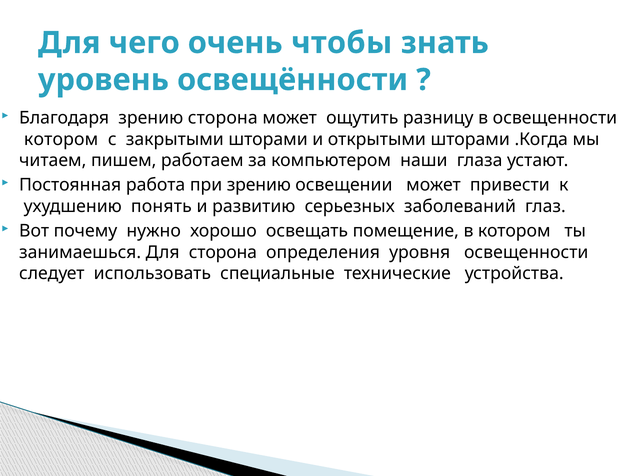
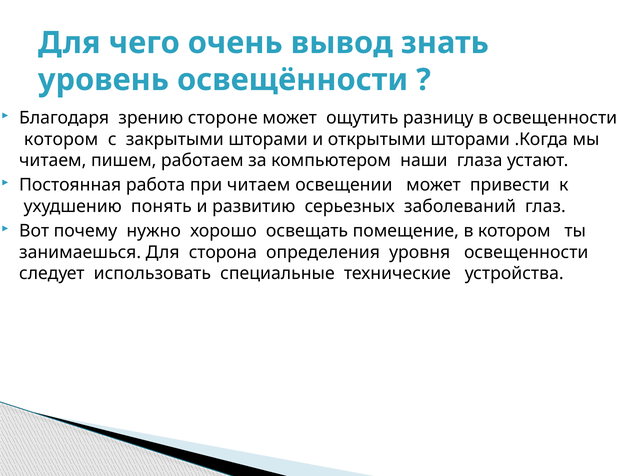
чтобы: чтобы -> вывод (342, 43)
зрению сторона: сторона -> стороне (223, 118)
при зрению: зрению -> читаем (259, 185)
